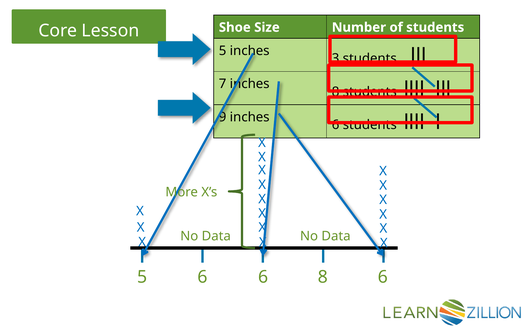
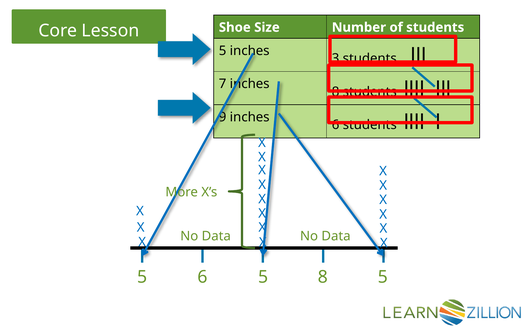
6 6: 6 -> 5 (263, 277)
8 6: 6 -> 5 (383, 277)
